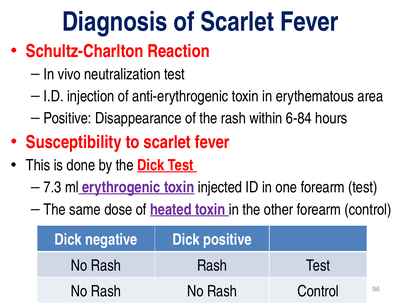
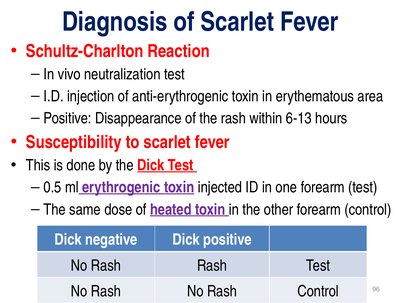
6-84: 6-84 -> 6-13 (299, 118)
7.3: 7.3 -> 0.5 (53, 187)
